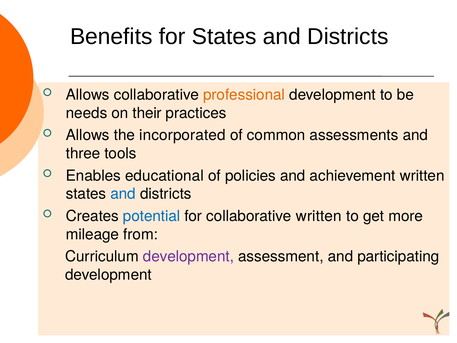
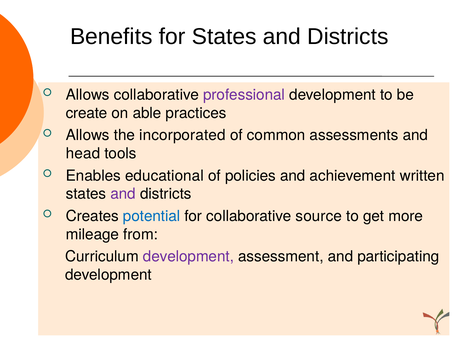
professional colour: orange -> purple (244, 95)
needs: needs -> create (87, 113)
their: their -> able (147, 113)
three: three -> head (83, 153)
and colour: blue -> purple (123, 194)
collaborative written: written -> source (319, 216)
